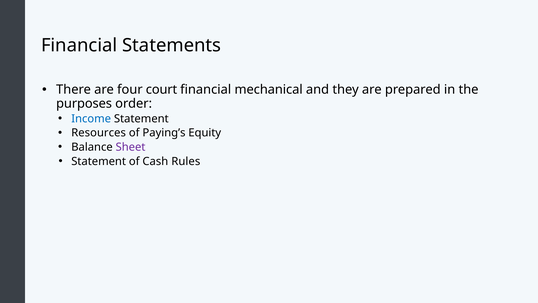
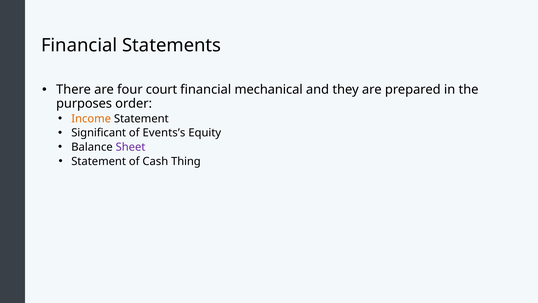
Income colour: blue -> orange (91, 118)
Resources: Resources -> Significant (99, 133)
Paying’s: Paying’s -> Events’s (164, 133)
Rules: Rules -> Thing (186, 161)
